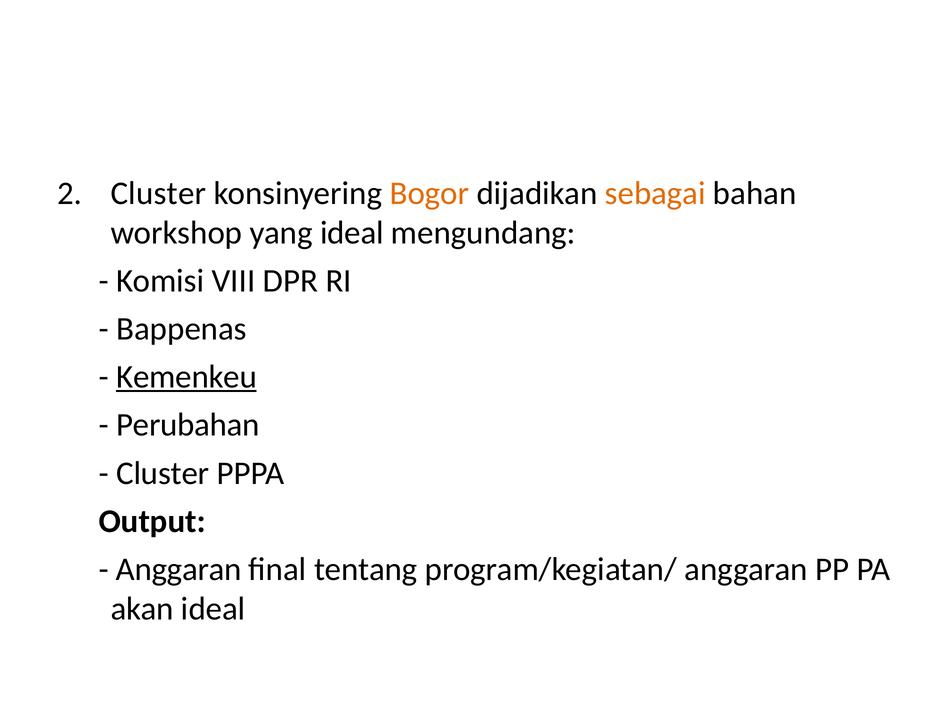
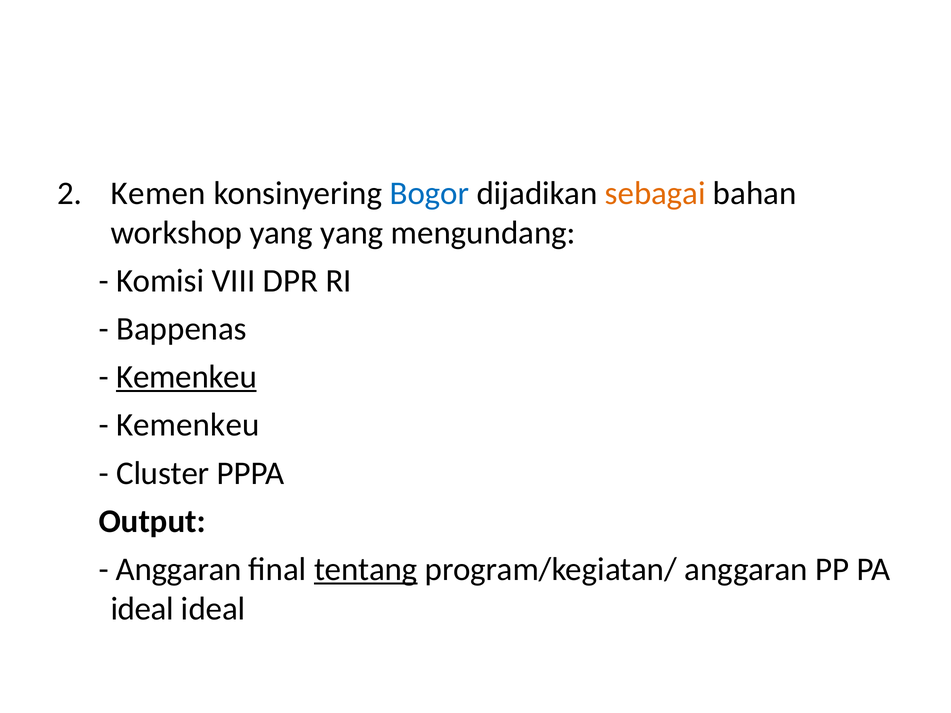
Cluster: Cluster -> Kemen (158, 193)
Bogor colour: orange -> blue (429, 193)
yang ideal: ideal -> yang (352, 233)
Perubahan: Perubahan -> Kemenkeu (188, 425)
tentang underline: none -> present (366, 569)
akan: akan -> ideal (142, 609)
